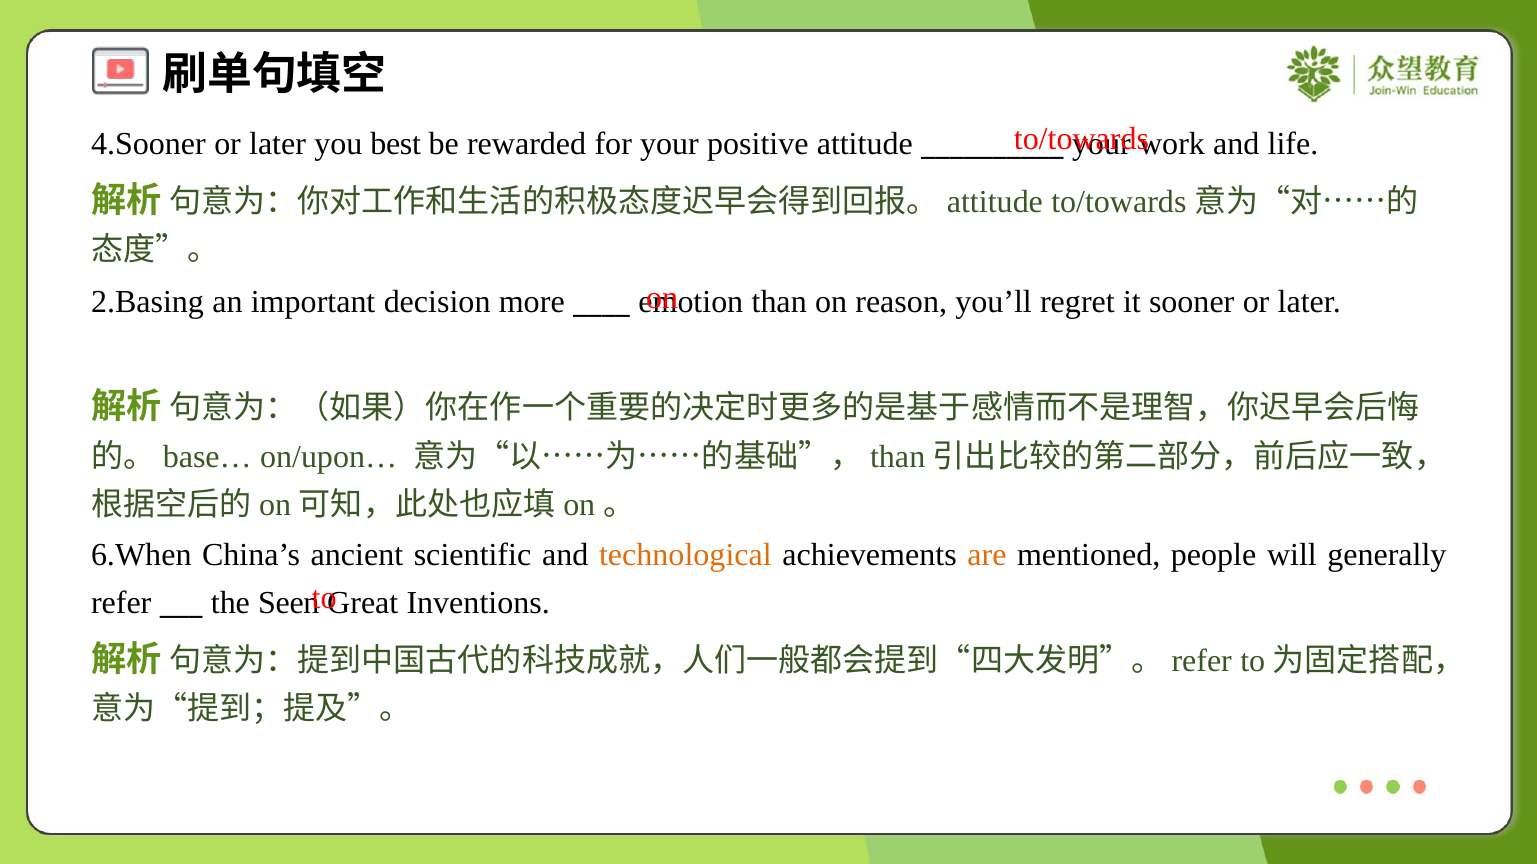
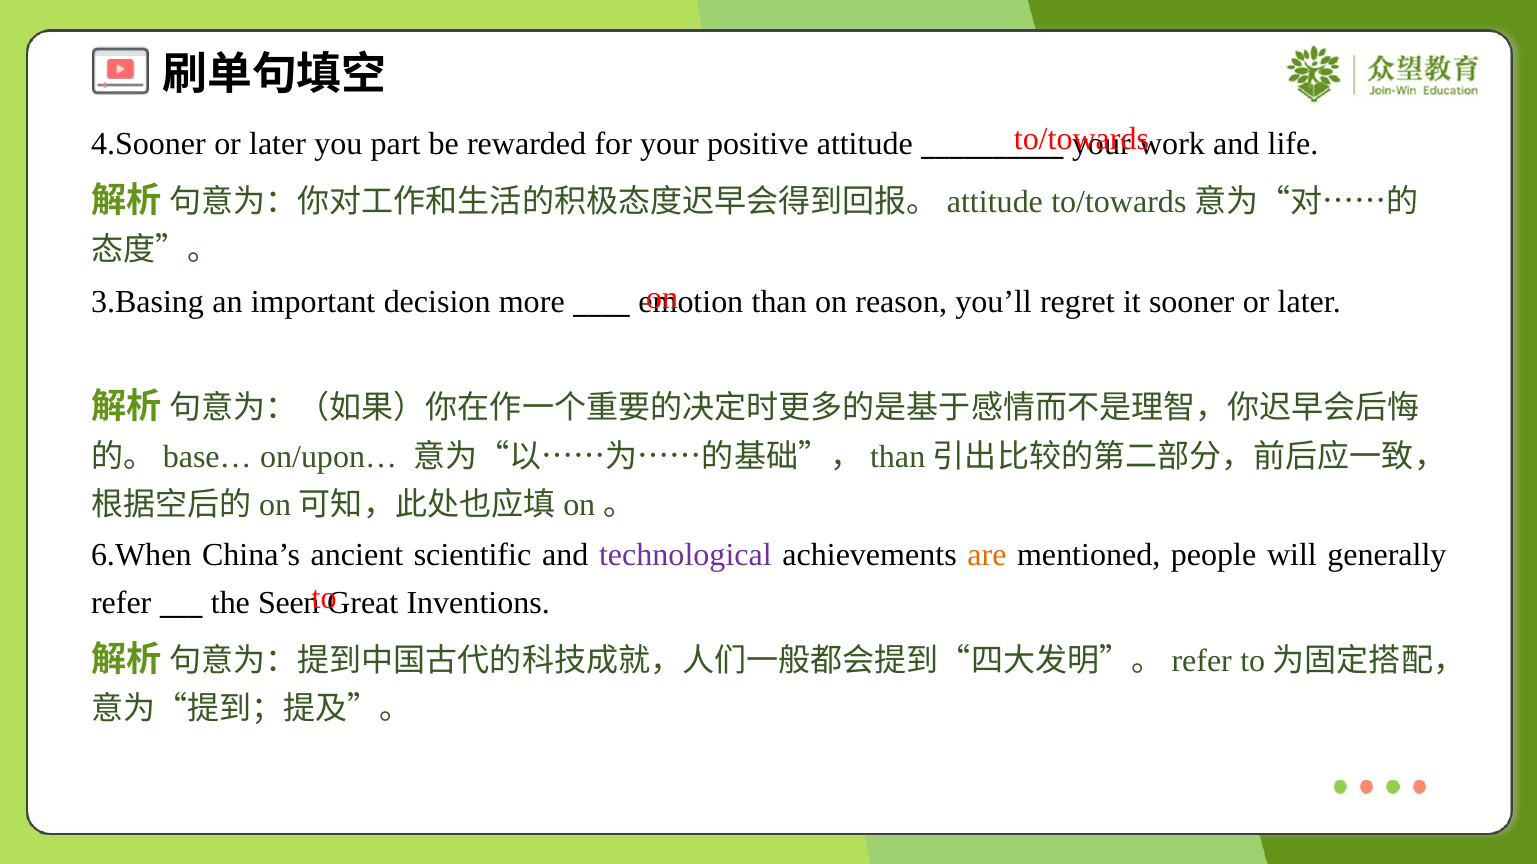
best: best -> part (395, 144)
2.Basing: 2.Basing -> 3.Basing (148, 303)
technological colour: orange -> purple (685, 556)
